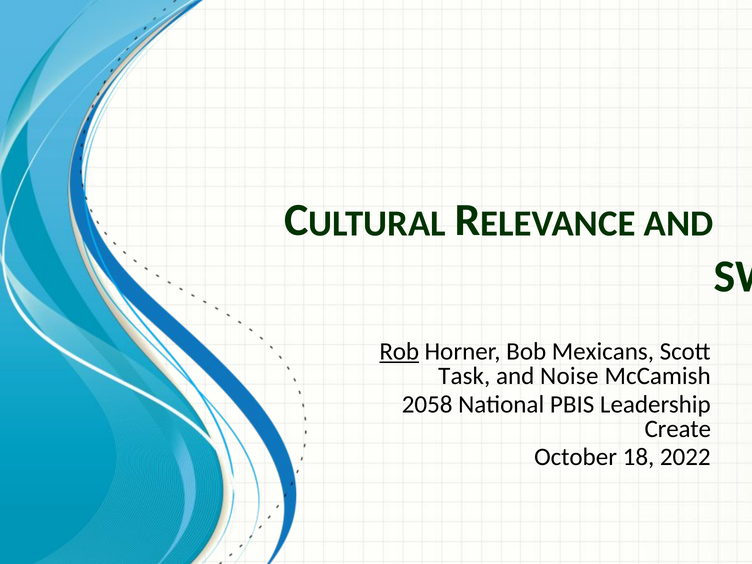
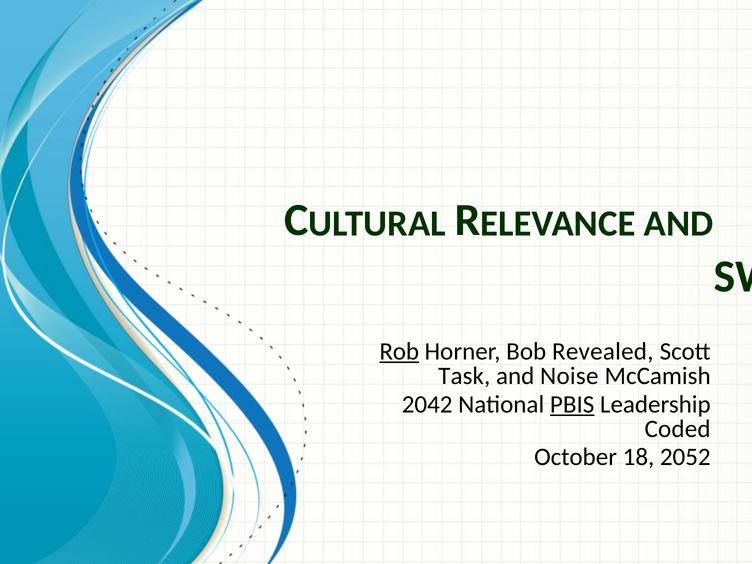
Mexicans: Mexicans -> Revealed (603, 351)
2058: 2058 -> 2042 (427, 404)
PBIS underline: none -> present (572, 404)
Create: Create -> Coded (678, 429)
2022: 2022 -> 2052 (685, 457)
